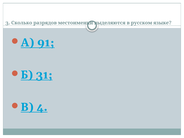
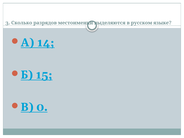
91: 91 -> 14 (46, 43)
31: 31 -> 15 (44, 75)
4: 4 -> 0 (42, 107)
